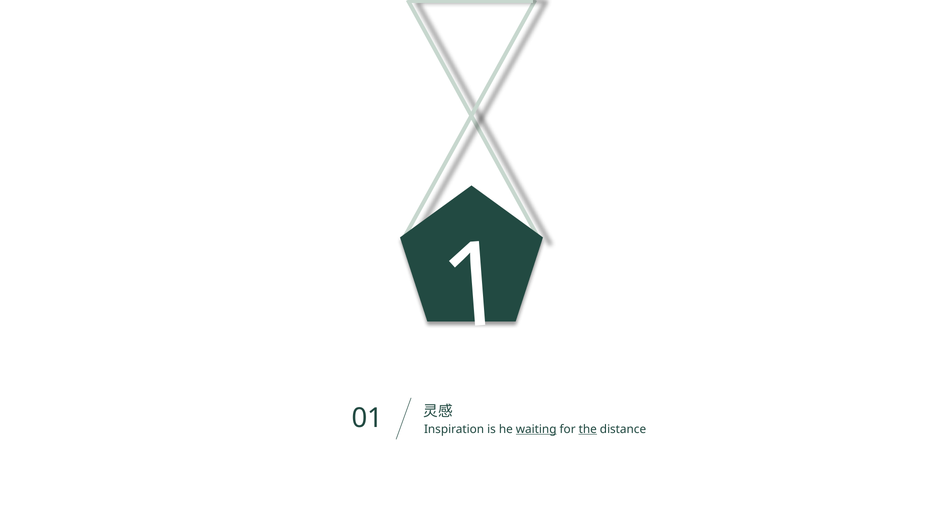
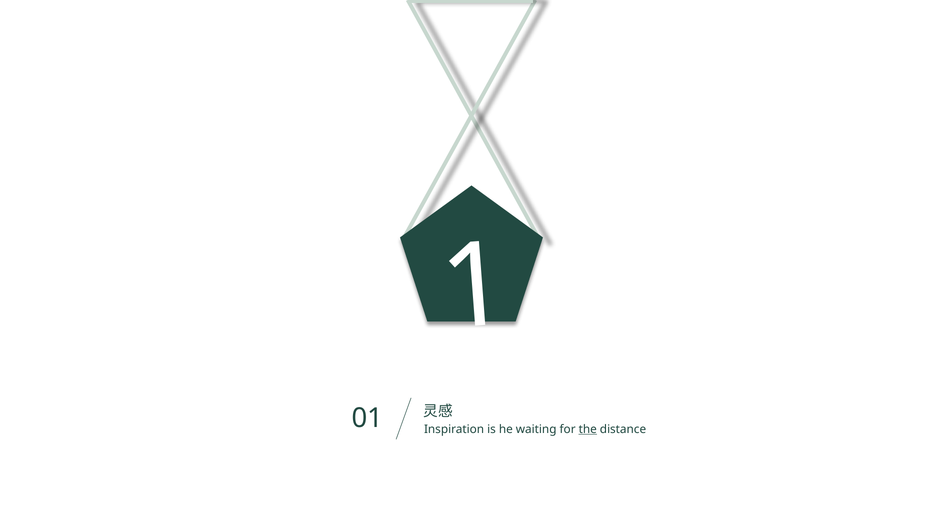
waiting underline: present -> none (536, 430)
